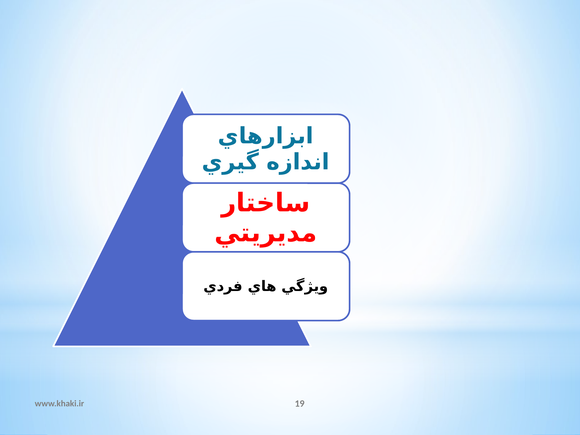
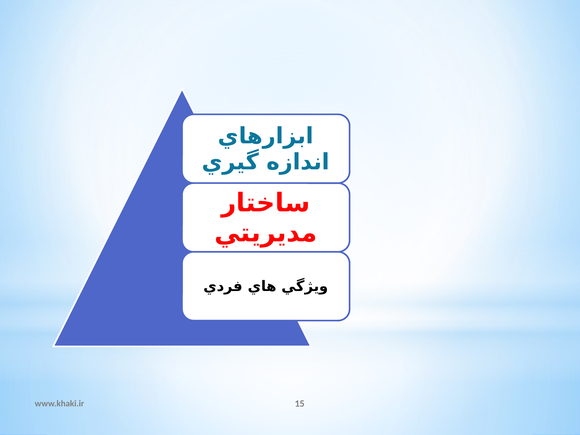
19: 19 -> 15 (300, 404)
